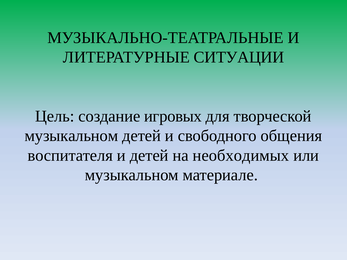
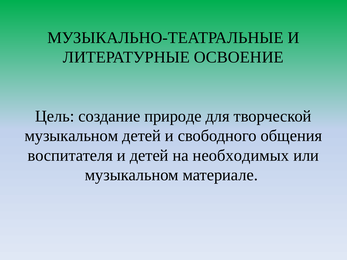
СИТУАЦИИ: СИТУАЦИИ -> ОСВОЕНИЕ (239, 57)
игровых: игровых -> природе (173, 116)
